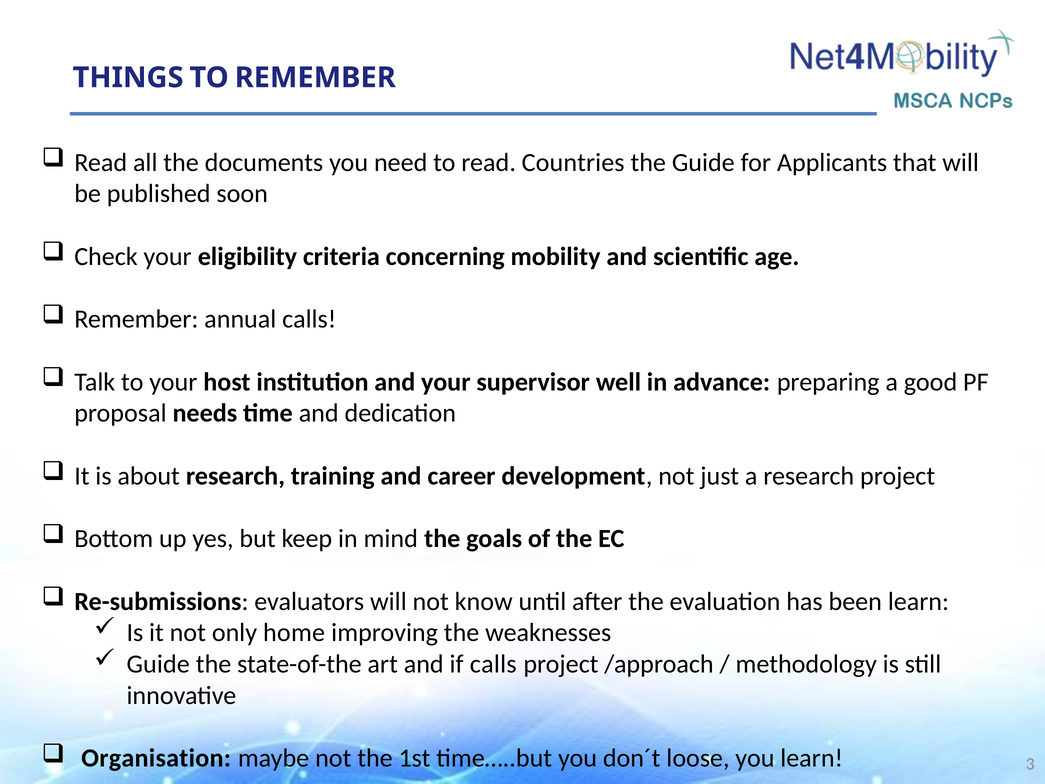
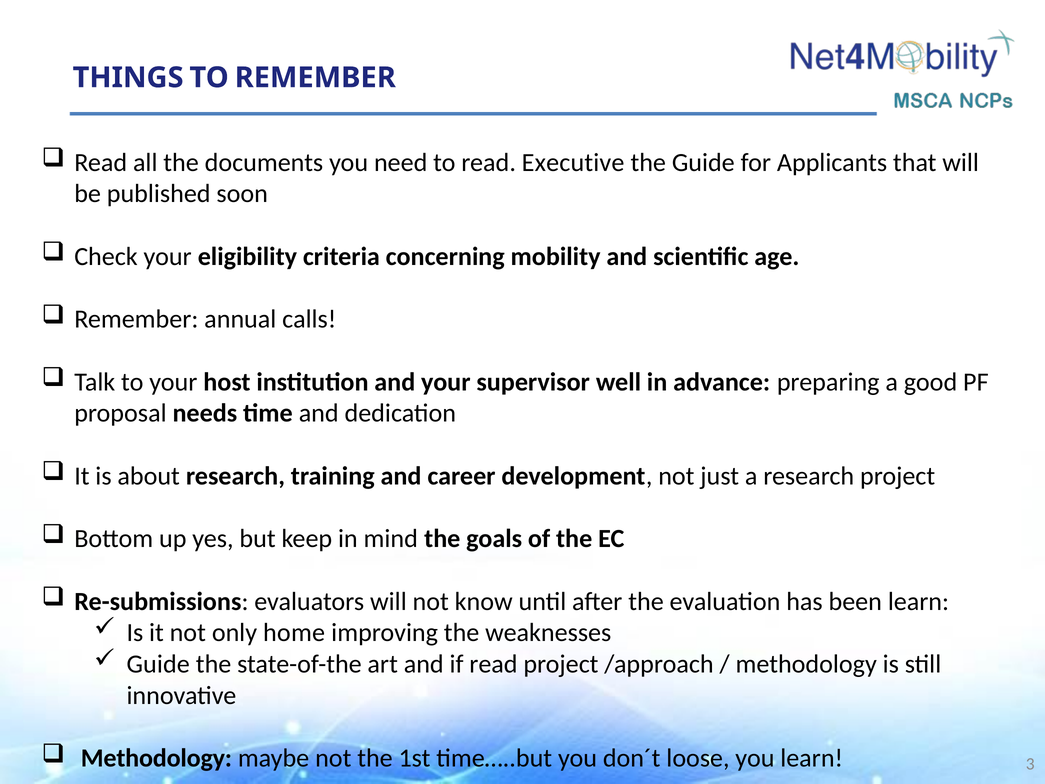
Countries: Countries -> Executive (573, 162)
if calls: calls -> read (493, 664)
Organisation: Organisation -> Methodology (156, 758)
